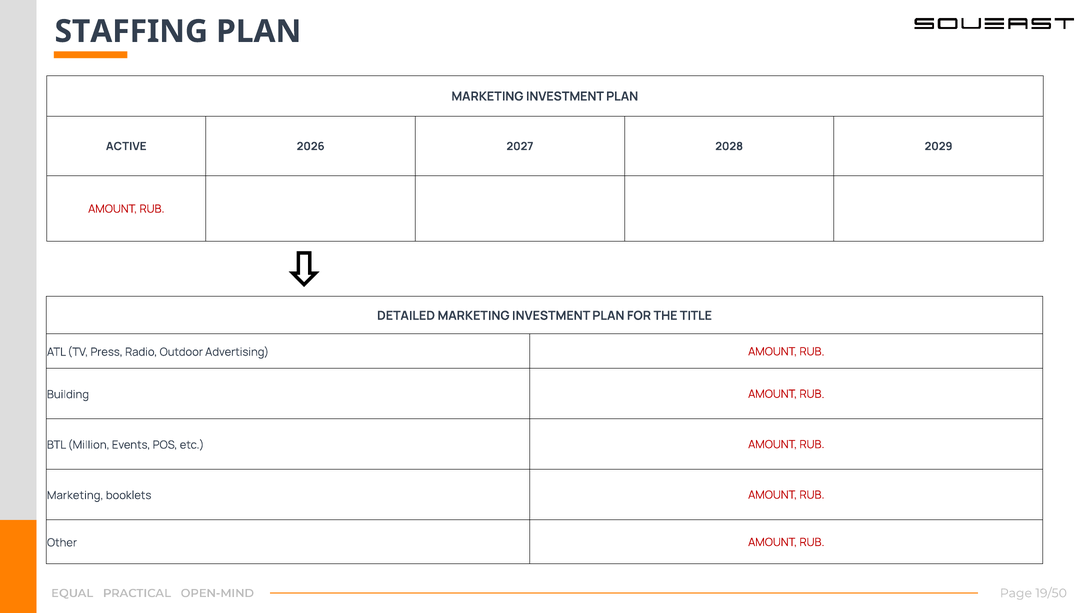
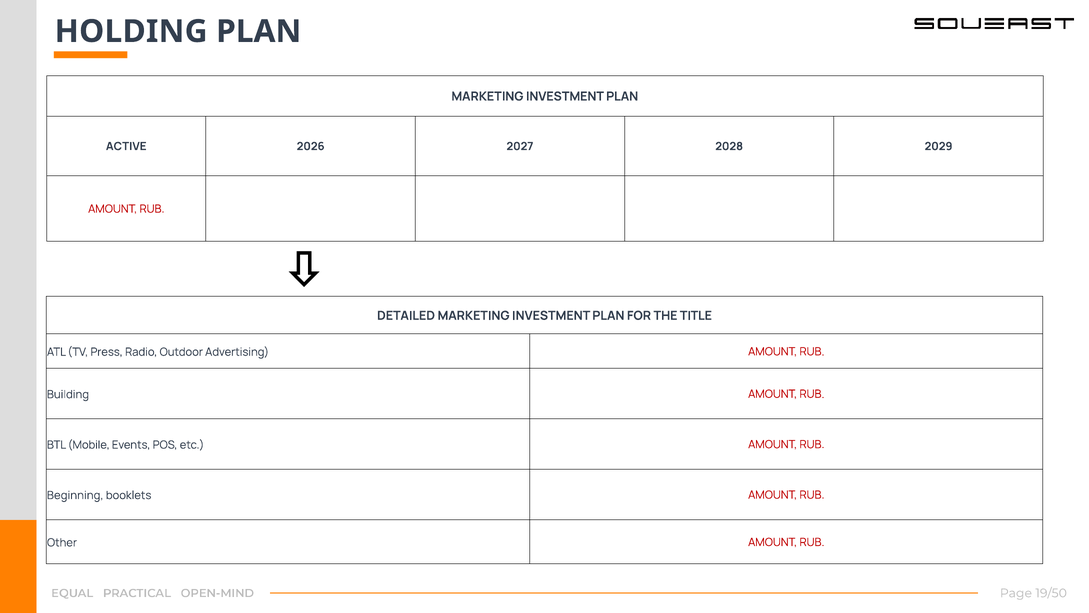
STAFFING: STAFFING -> HOLDING (131, 31)
Million: Million -> Mobile (89, 445)
Marketing: Marketing -> Beginning (75, 495)
